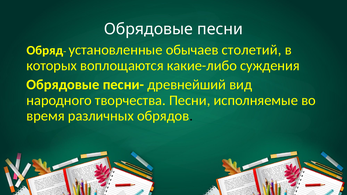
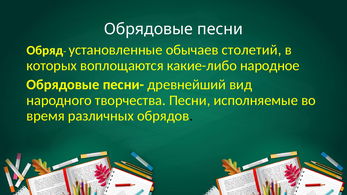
суждения: суждения -> народное (270, 66)
